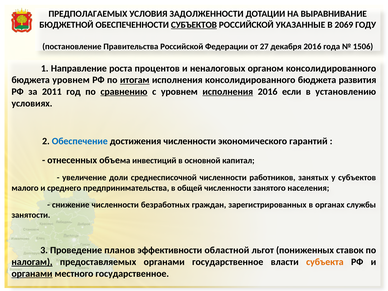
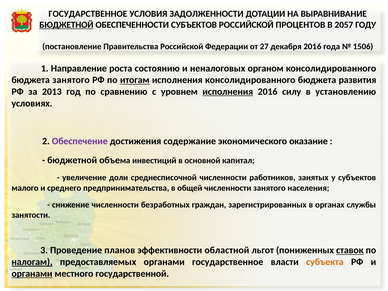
ПРЕДПОЛАГАЕМЫХ: ПРЕДПОЛАГАЕМЫХ -> ГОСУДАРСТВЕННОЕ (88, 14)
БЮДЖЕТНОЙ underline: none -> present (66, 25)
СУБЪЕКТОВ underline: present -> none (194, 25)
УКАЗАННЫЕ: УКАЗАННЫЕ -> ПРОЦЕНТОВ (300, 25)
2069: 2069 -> 2057 (344, 25)
процентов: процентов -> состоянию (157, 68)
бюджета уровнем: уровнем -> занятого (71, 80)
2011: 2011 -> 2013 (52, 92)
сравнению underline: present -> none (124, 92)
если: если -> силу (292, 92)
Обеспечение colour: blue -> purple (80, 141)
достижения численности: численности -> содержание (190, 141)
гарантий: гарантий -> оказание (308, 141)
отнесенных: отнесенных -> бюджетной (72, 160)
ставок underline: none -> present (350, 250)
местного государственное: государственное -> государственной (132, 274)
